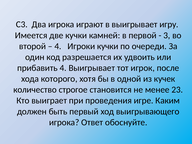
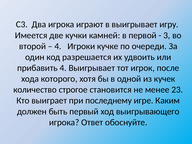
Игроки кучки: кучки -> кучке (108, 46)
проведения: проведения -> последнему (109, 101)
